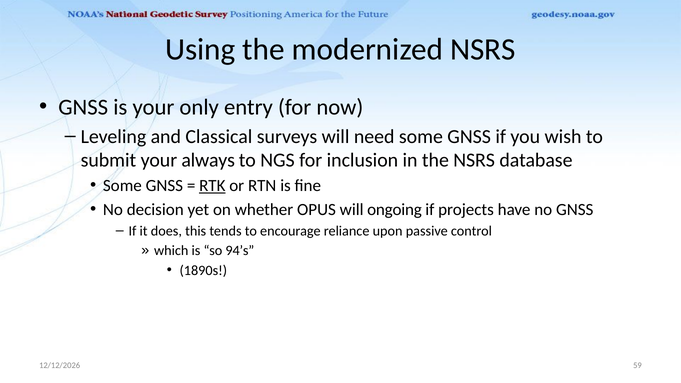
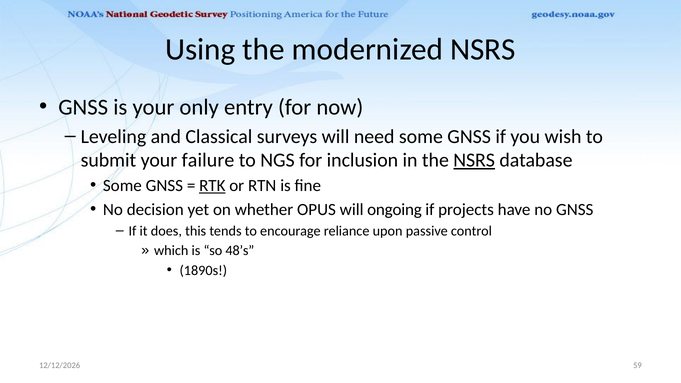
always: always -> failure (208, 160)
NSRS underline: none -> present (474, 160)
94’s: 94’s -> 48’s (240, 251)
